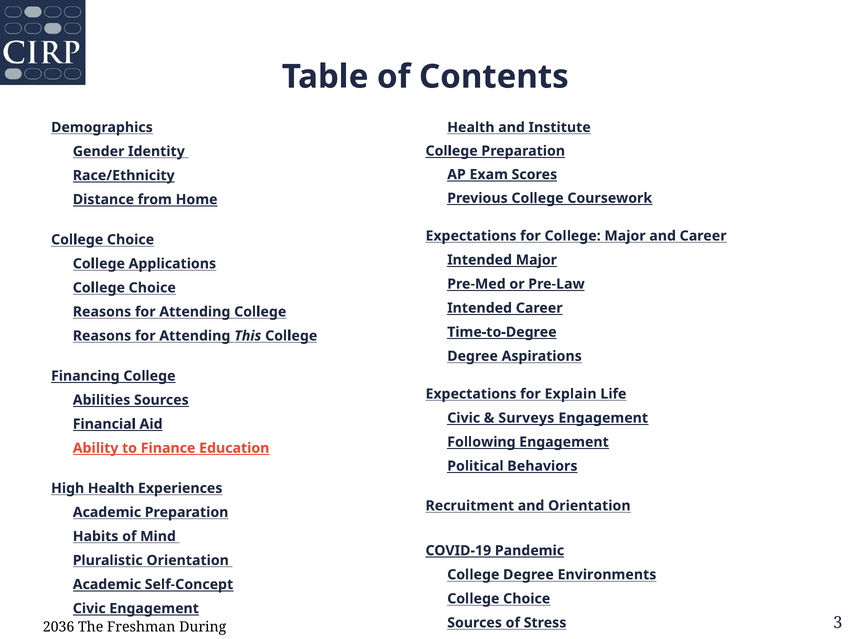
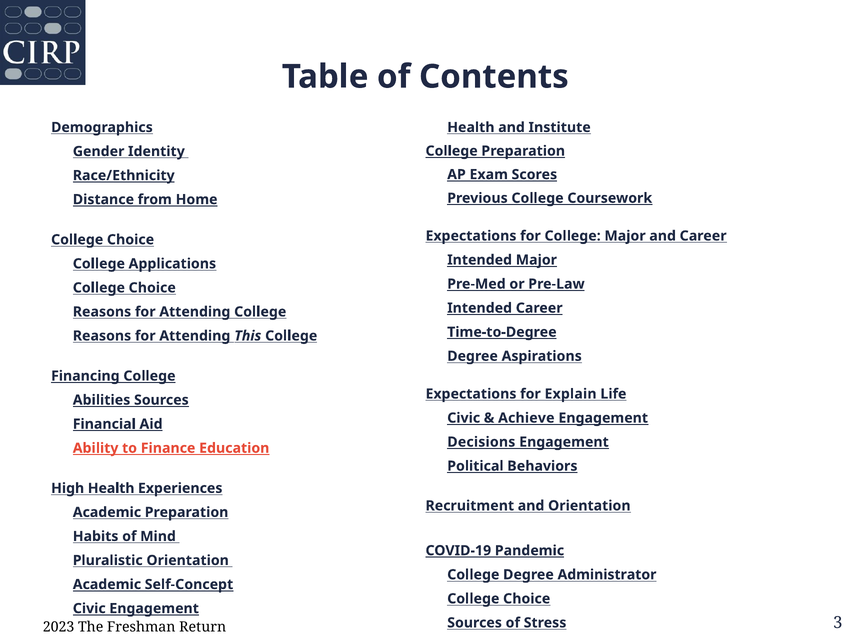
Surveys: Surveys -> Achieve (526, 417)
Following: Following -> Decisions (481, 441)
Environments: Environments -> Administrator (607, 574)
2036: 2036 -> 2023 (59, 627)
During: During -> Return (203, 627)
